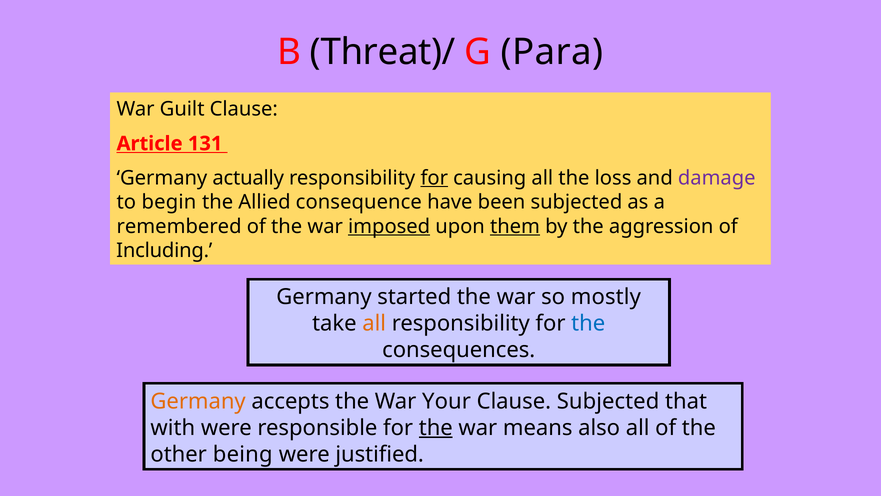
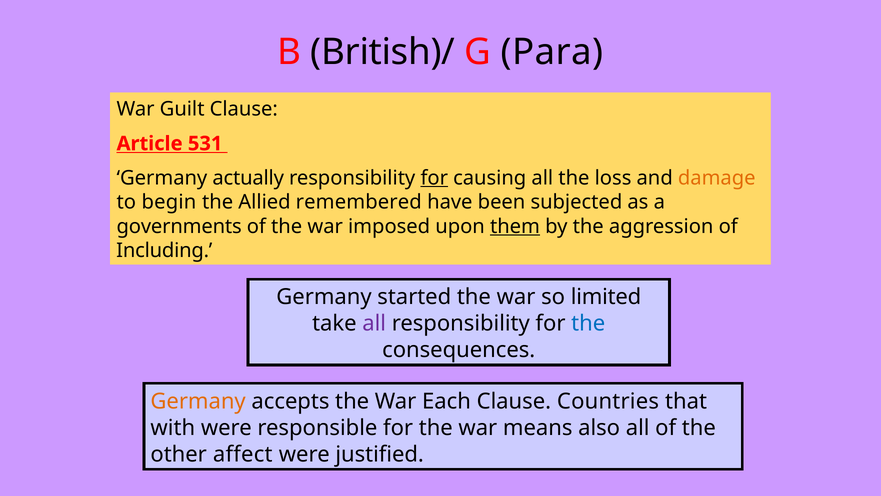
Threat)/: Threat)/ -> British)/ (383, 52)
131: 131 -> 531 (205, 143)
damage colour: purple -> orange (717, 178)
consequence: consequence -> remembered (359, 202)
remembered: remembered -> governments (179, 226)
imposed underline: present -> none (389, 226)
mostly: mostly -> limited (606, 297)
all colour: orange -> purple (374, 323)
Your: Your -> Each (447, 401)
Clause Subjected: Subjected -> Countries (608, 401)
the underline: present -> none (436, 427)
being: being -> affect (243, 454)
